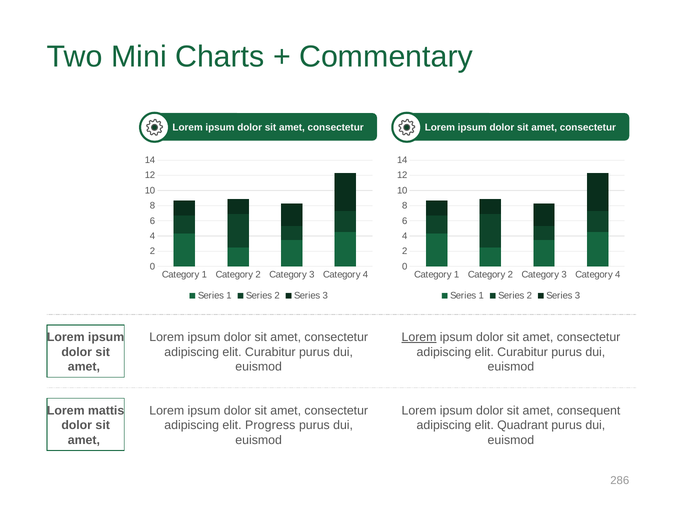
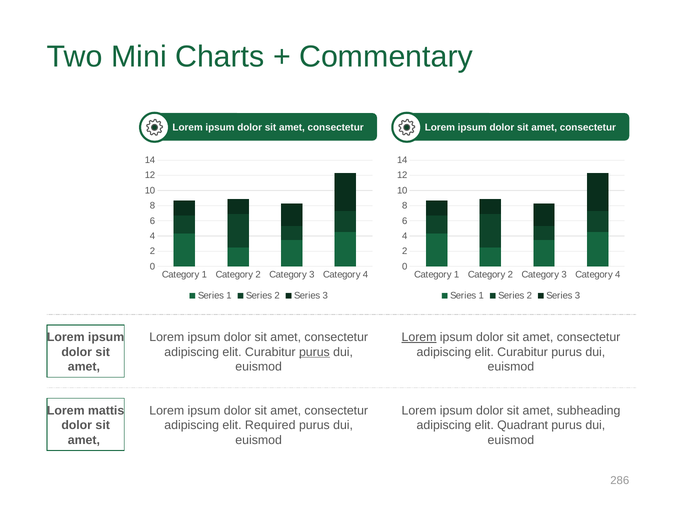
purus underline: none -> present (314, 352)
consequent: consequent -> subheading (589, 411)
Progress: Progress -> Required (270, 426)
